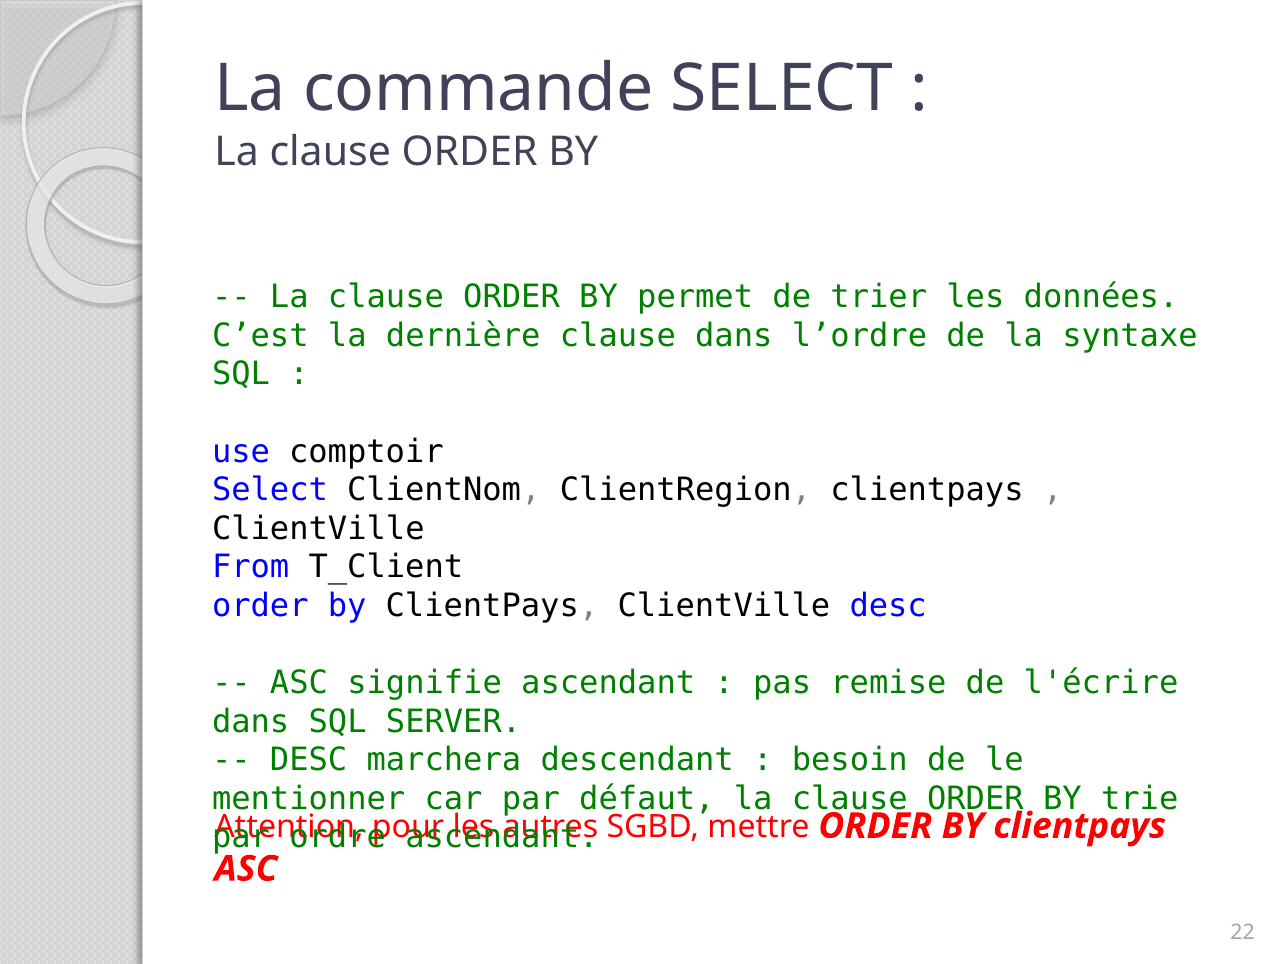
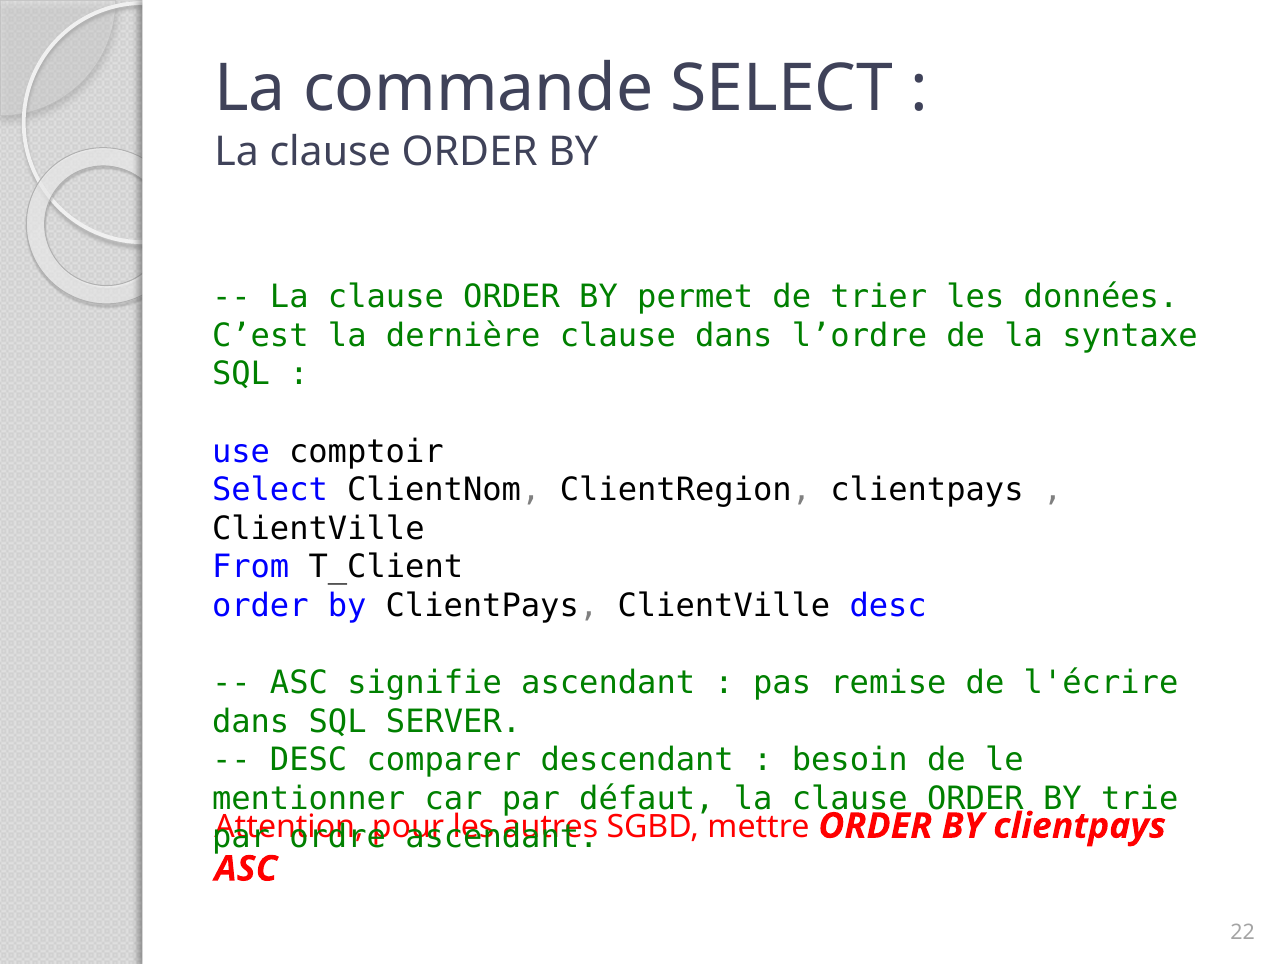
marchera: marchera -> comparer (444, 760)
